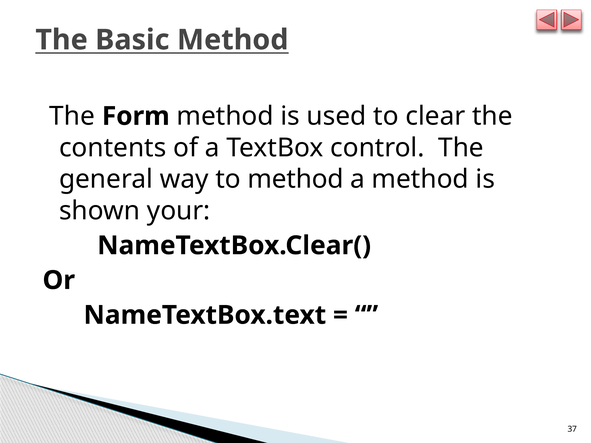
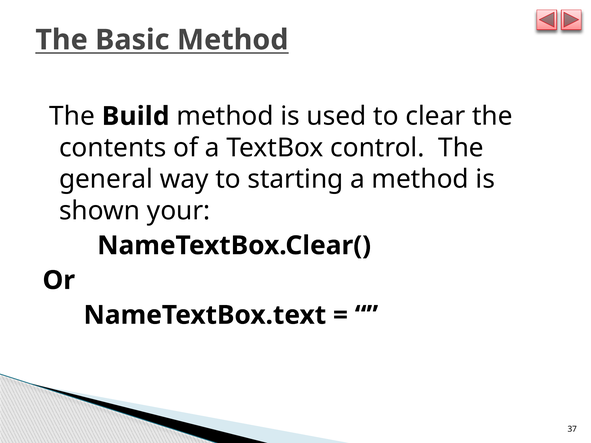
Form: Form -> Build (136, 116)
to method: method -> starting (295, 179)
